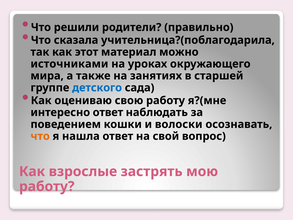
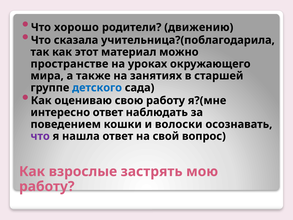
решили: решили -> хорошо (76, 27)
правильно: правильно -> движению (199, 27)
источниками: источниками -> пространстве (69, 64)
что colour: orange -> purple (40, 136)
